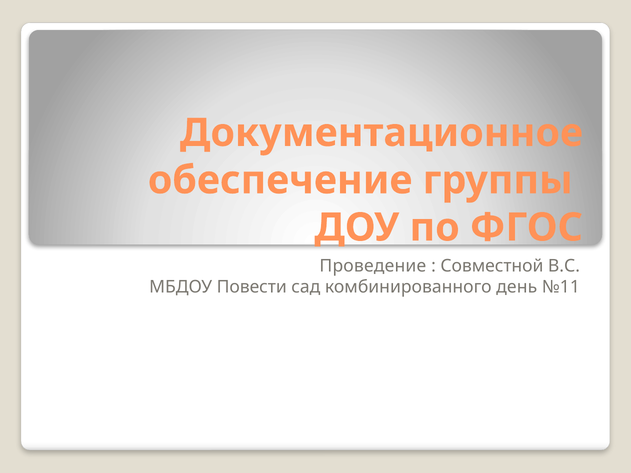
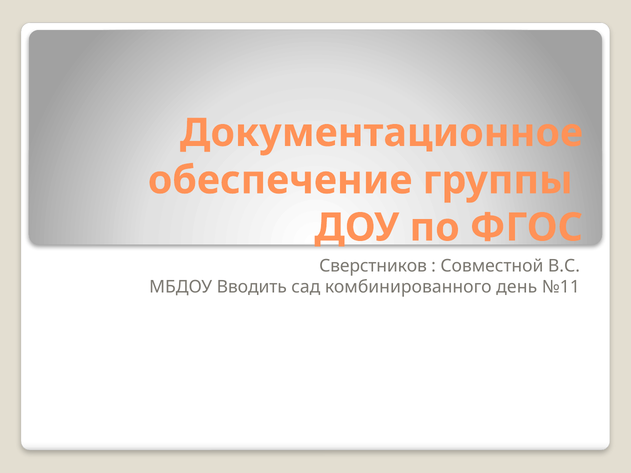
Проведение: Проведение -> Сверстников (373, 266)
Повести: Повести -> Вводить (252, 287)
